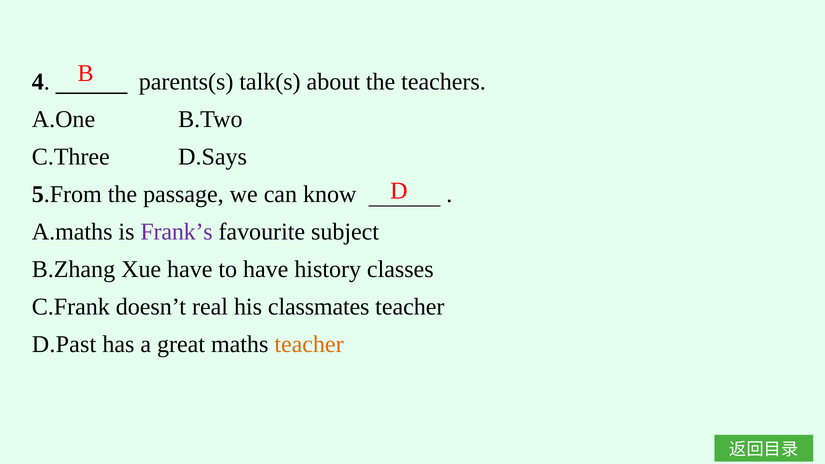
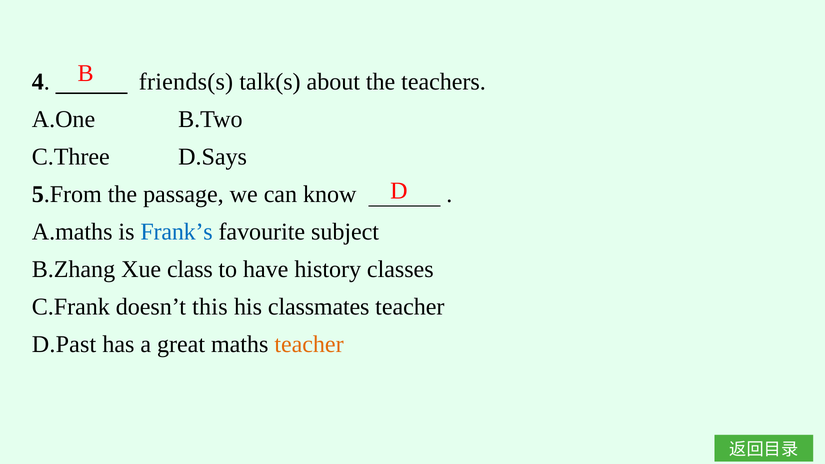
parents(s: parents(s -> friends(s (186, 82)
Frank’s colour: purple -> blue (177, 232)
Xue have: have -> class (190, 269)
real: real -> this (210, 307)
